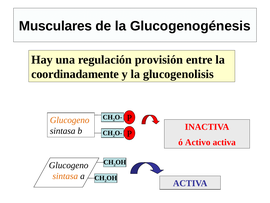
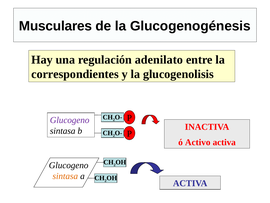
provisión: provisión -> adenilato (159, 60)
coordinadamente: coordinadamente -> correspondientes (75, 74)
Glucogeno colour: orange -> purple (70, 120)
